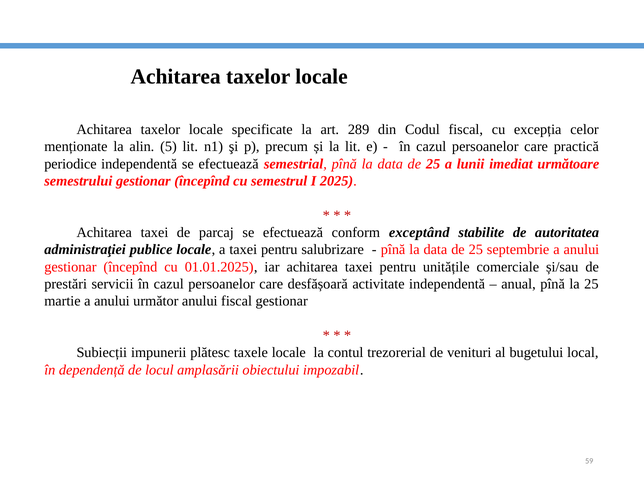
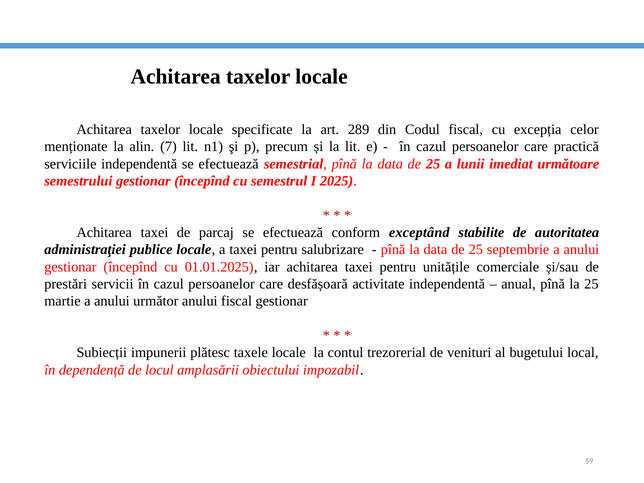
5: 5 -> 7 (168, 147)
periodice: periodice -> serviciile (70, 164)
